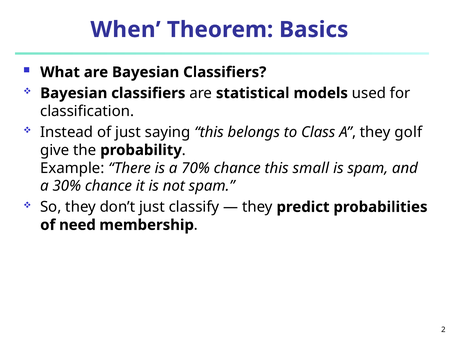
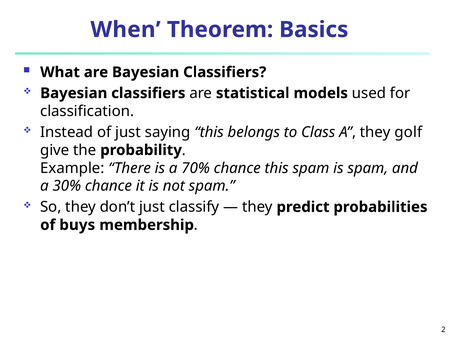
this small: small -> spam (311, 168)
need: need -> buys (77, 225)
